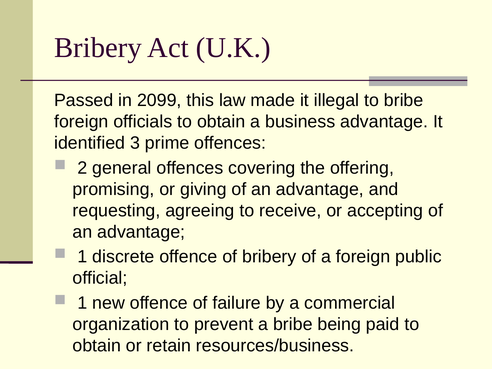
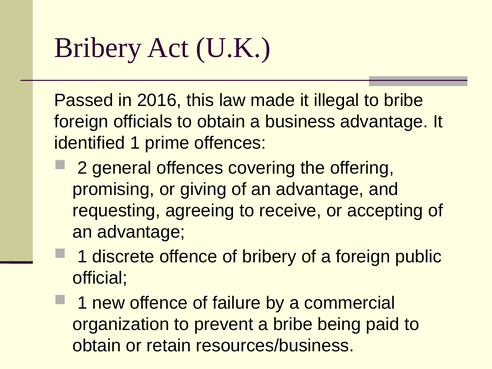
2099: 2099 -> 2016 (159, 100)
identified 3: 3 -> 1 (135, 143)
